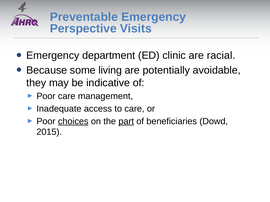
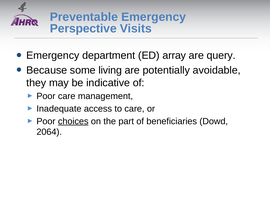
clinic: clinic -> array (174, 56)
racial: racial -> query (221, 56)
part underline: present -> none (126, 122)
2015: 2015 -> 2064 (49, 132)
